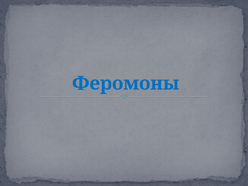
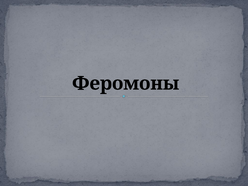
Феромоны colour: blue -> black (126, 83)
